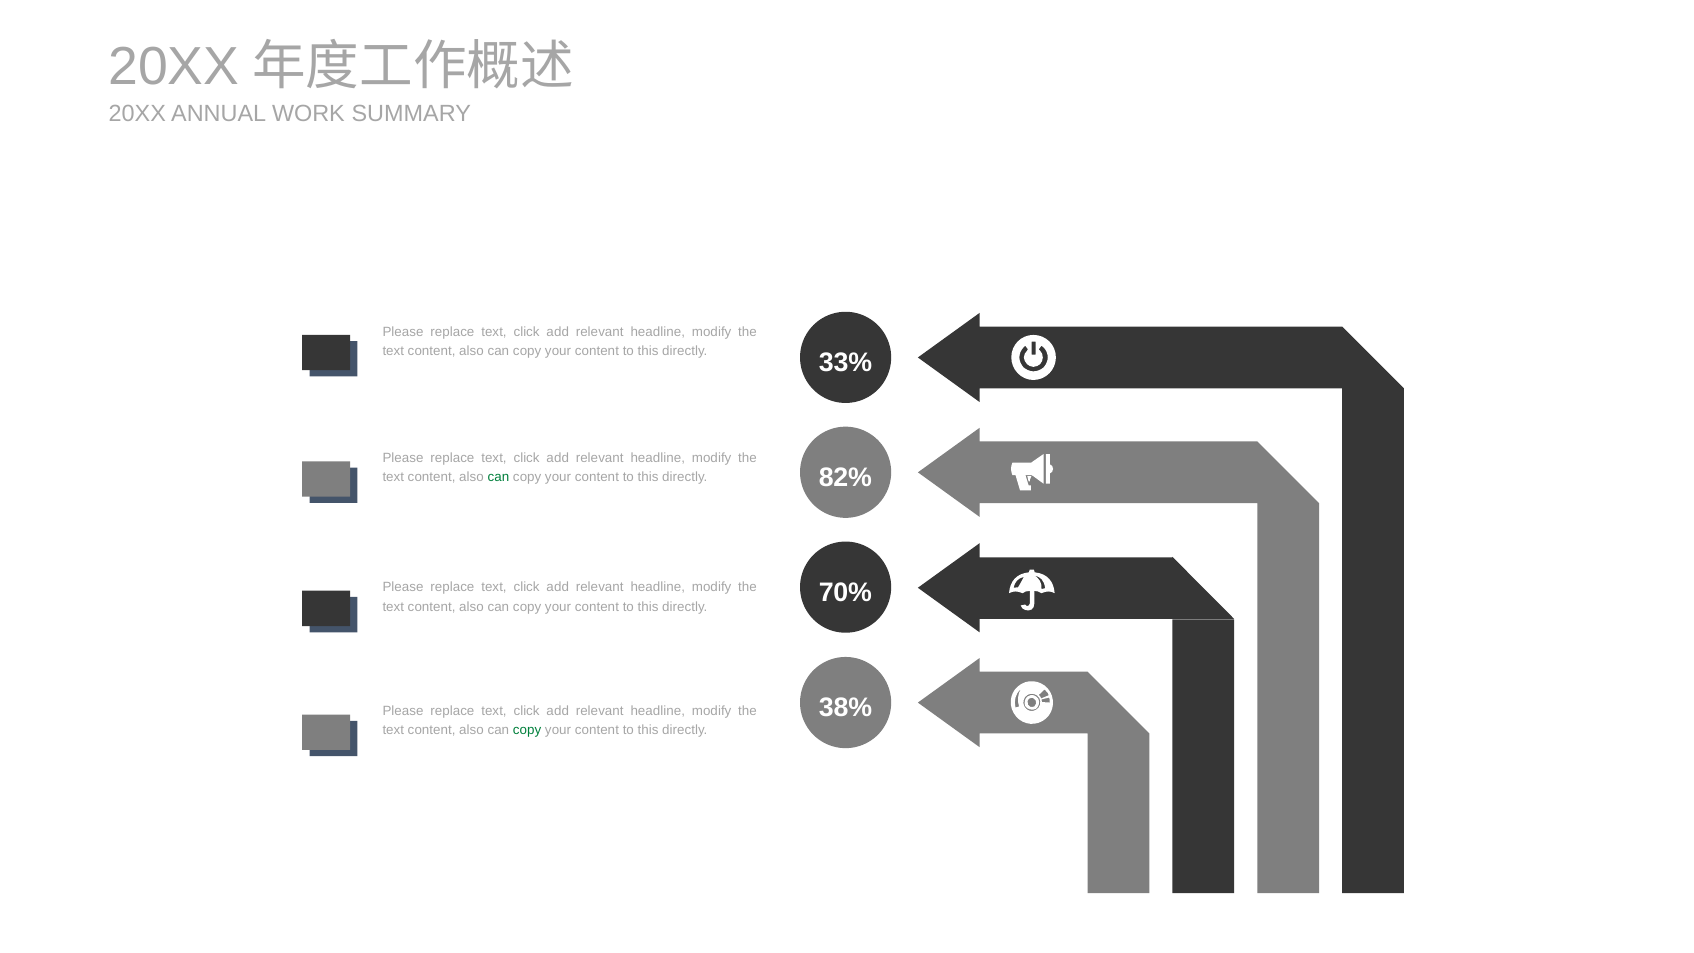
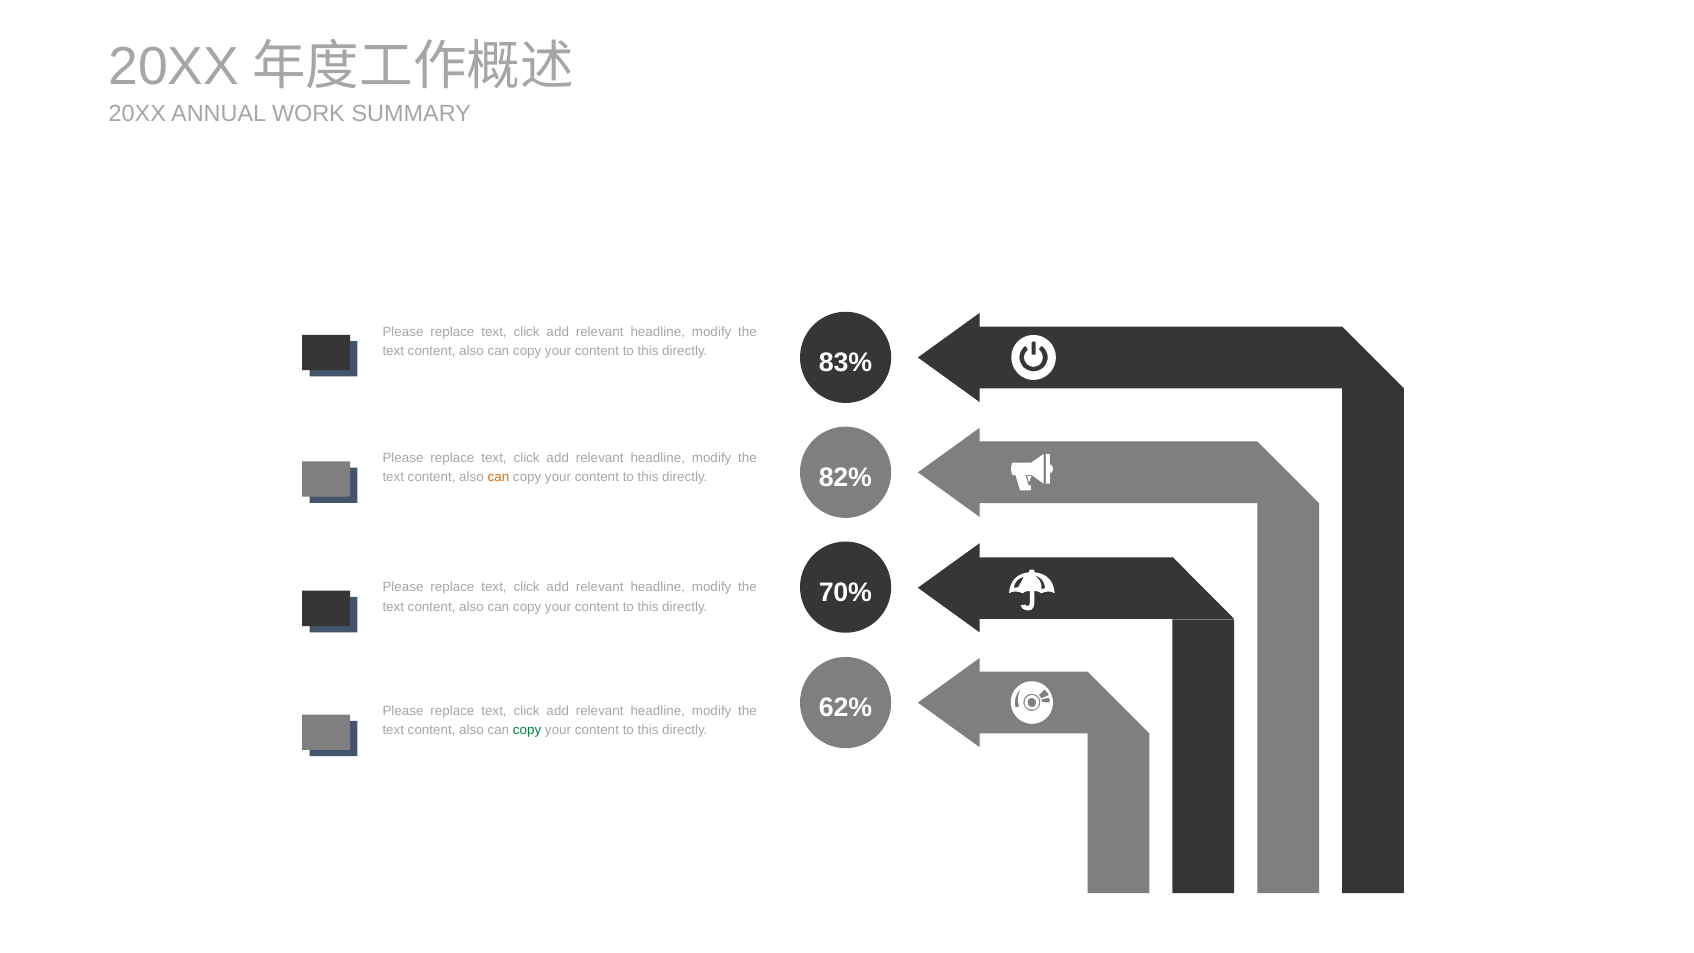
33%: 33% -> 83% (845, 362)
can colour: green -> orange (498, 477)
38%: 38% -> 62% (845, 707)
